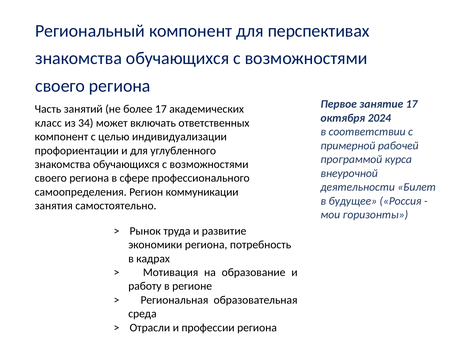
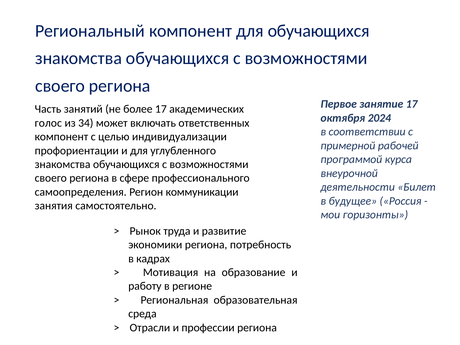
для перспективах: перспективах -> обучающихся (319, 31)
класс: класс -> голос (48, 123)
